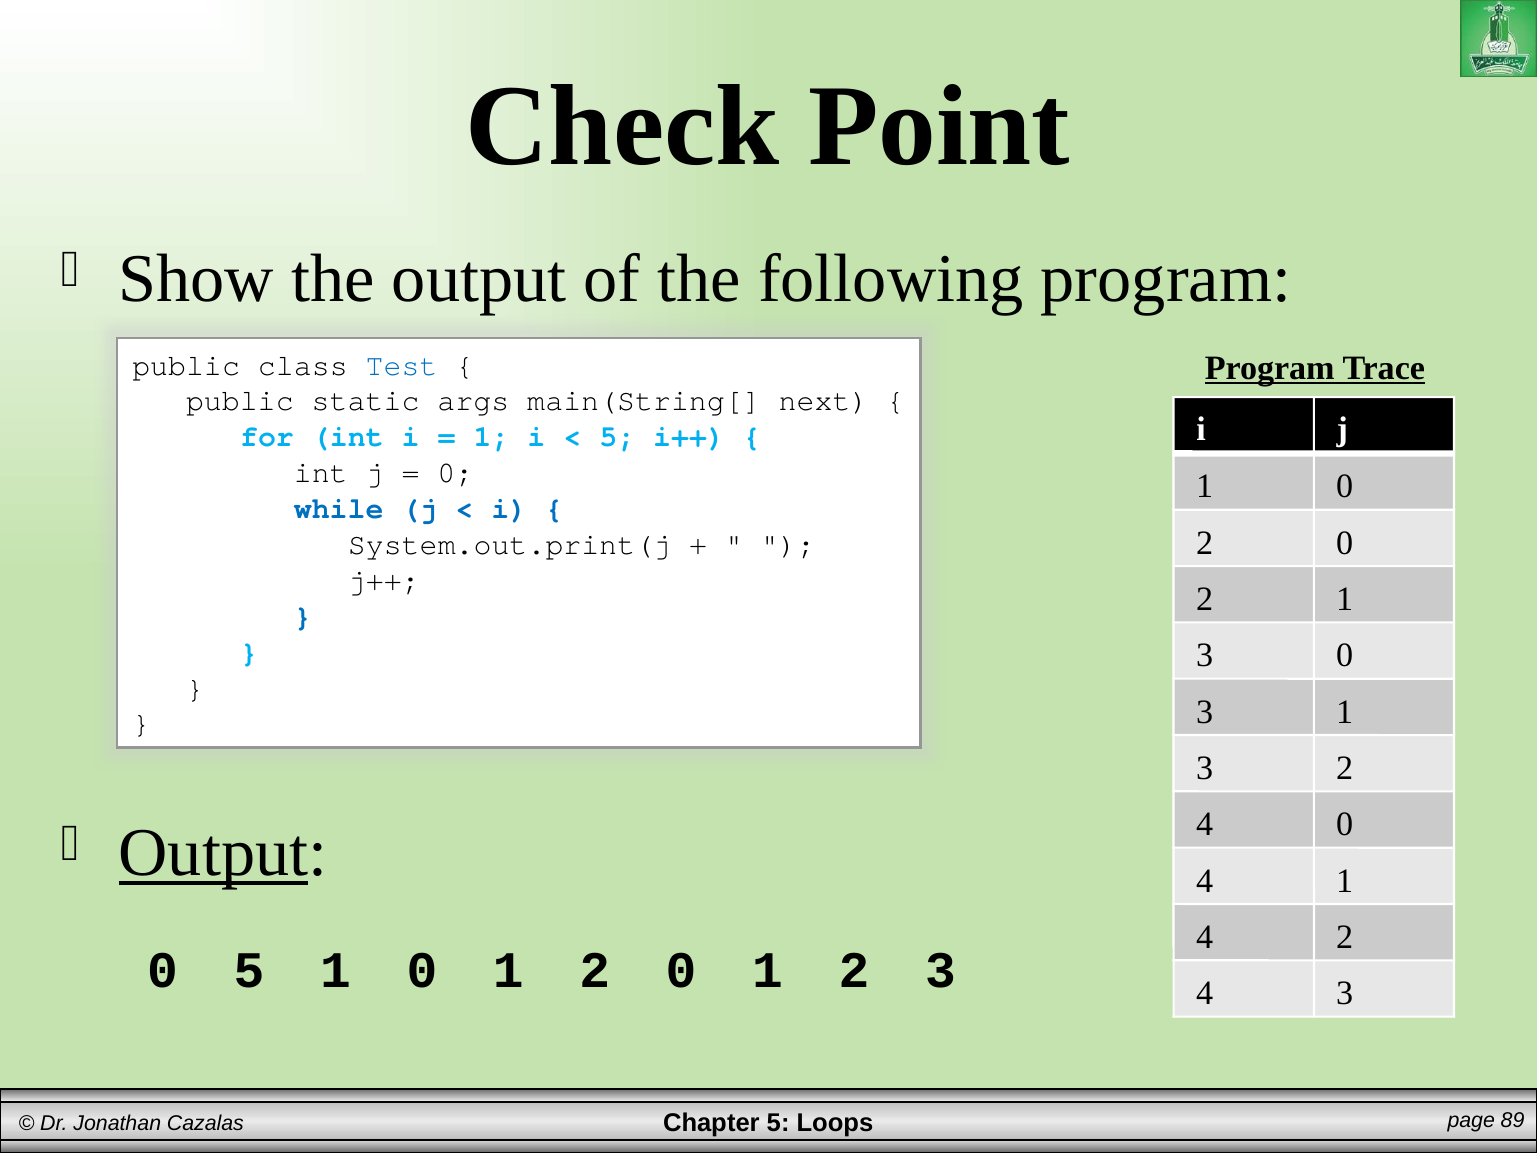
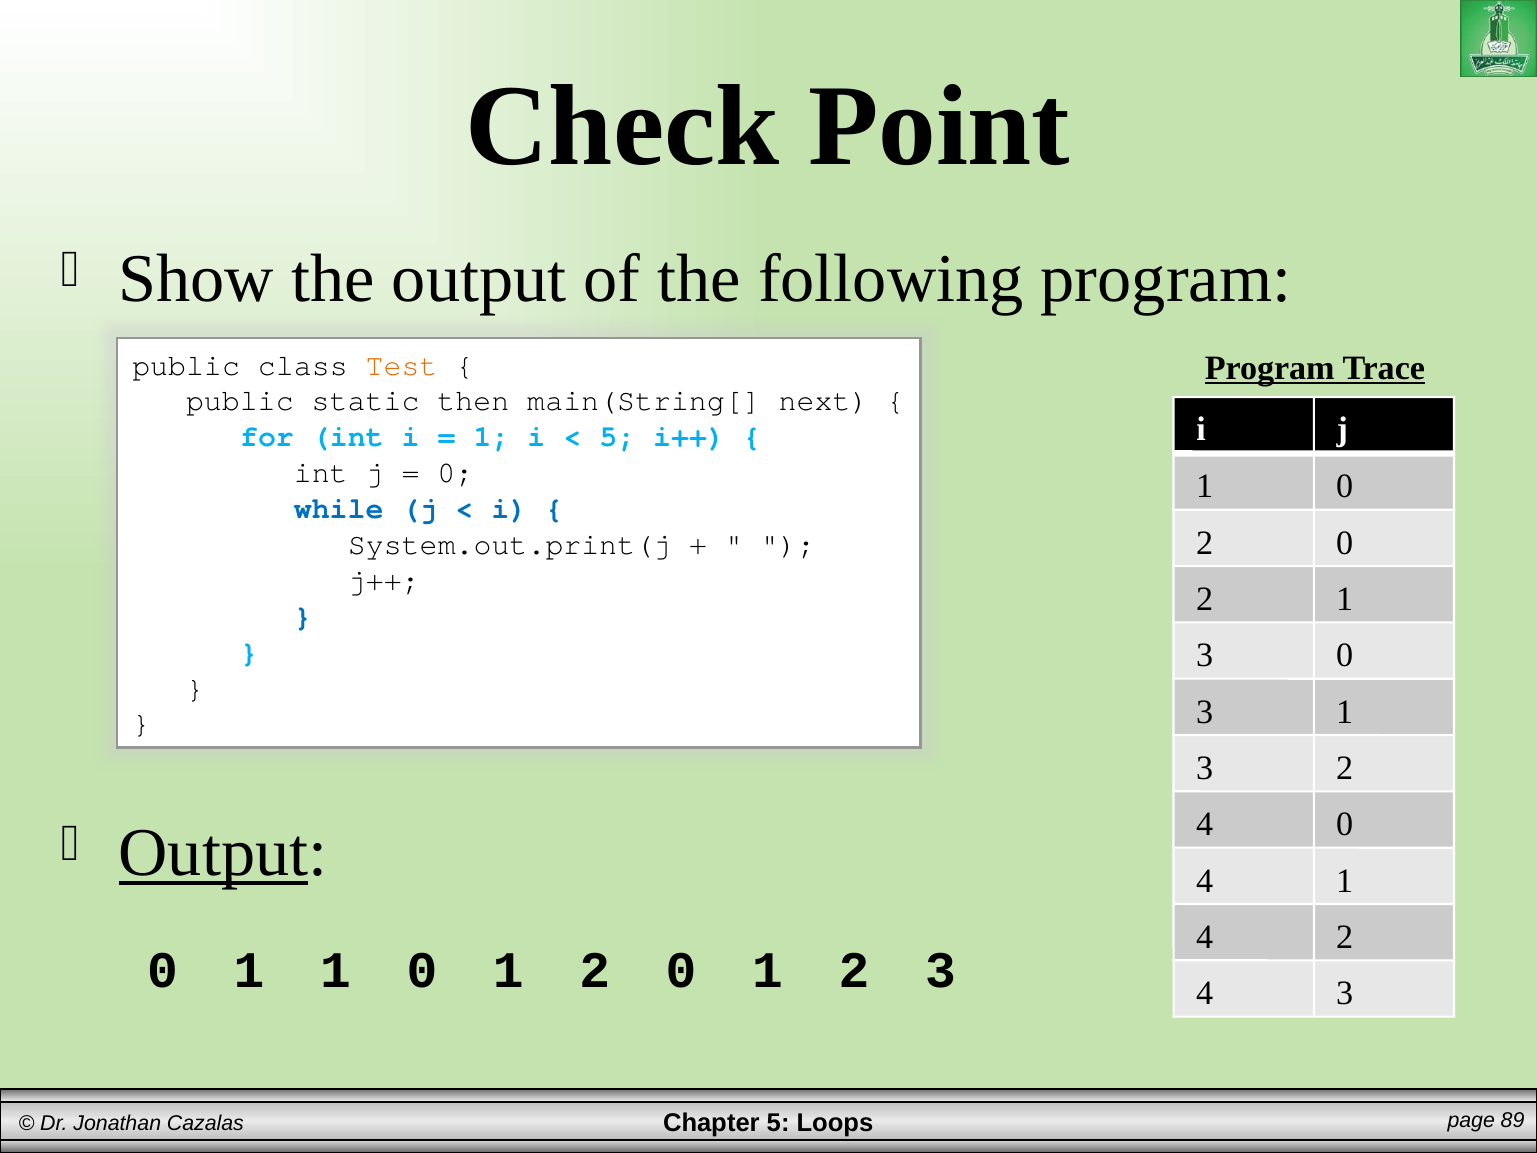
Test colour: blue -> orange (402, 365)
args: args -> then (473, 401)
5: 5 -> 1 (249, 970)
